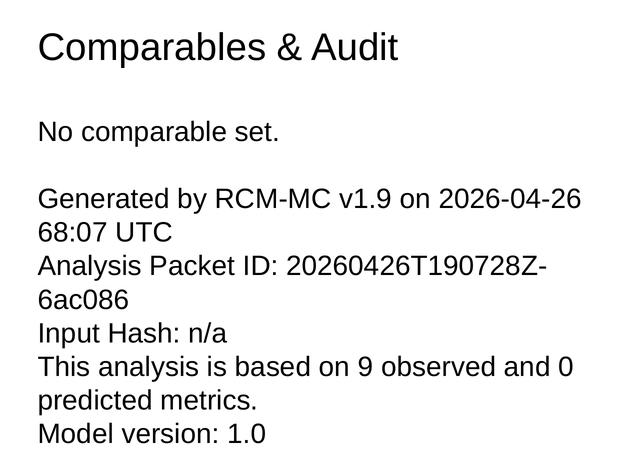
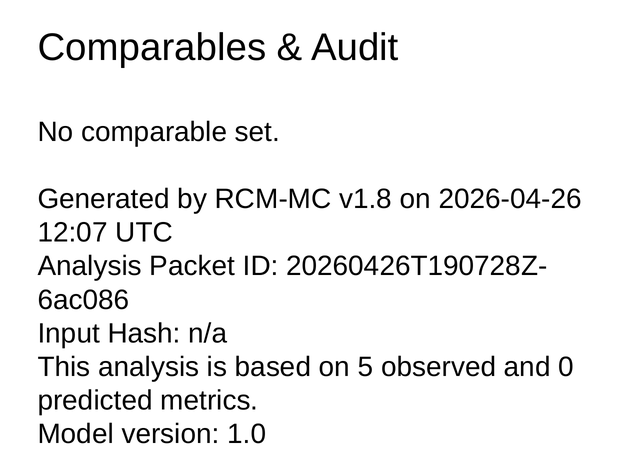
v1.9: v1.9 -> v1.8 (365, 199)
68:07: 68:07 -> 12:07 (73, 233)
9: 9 -> 5 (366, 367)
